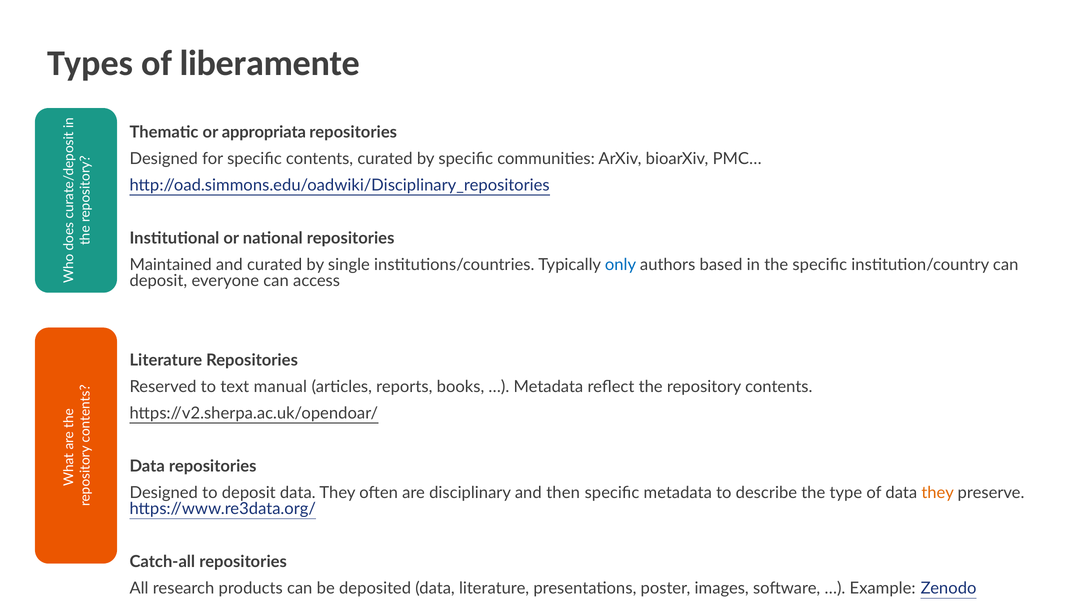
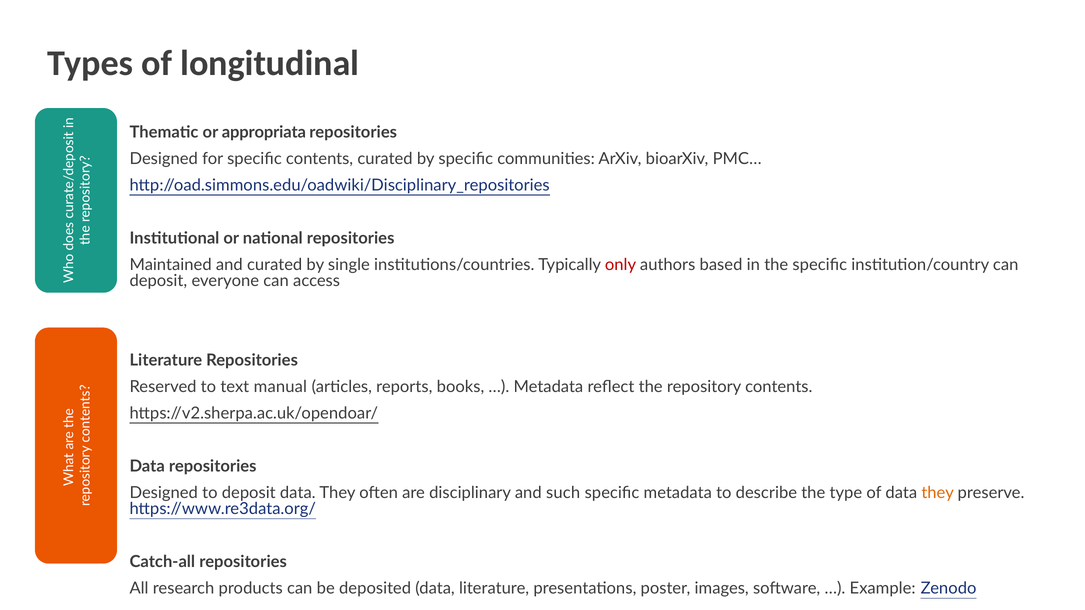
liberamente: liberamente -> longitudinal (270, 63)
only colour: blue -> red (620, 265)
then: then -> such (563, 493)
